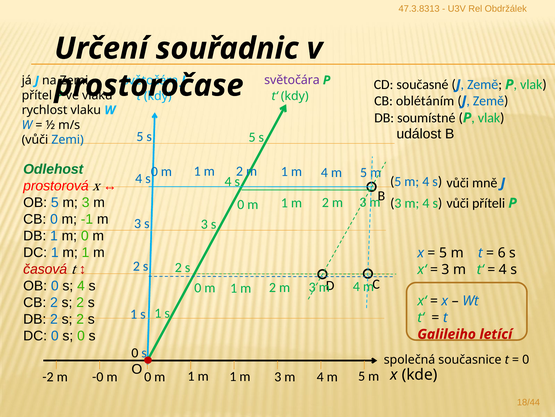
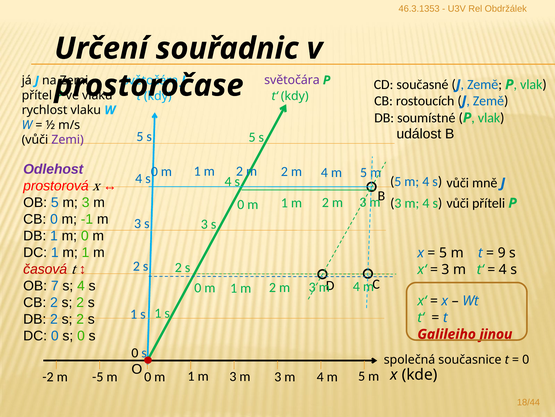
47.3.8313: 47.3.8313 -> 46.3.1353 (419, 9)
oblétáním: oblétáním -> rostoucích (425, 101)
Zemi colour: blue -> purple (68, 140)
Odlehost colour: green -> purple (53, 169)
2 m 1: 1 -> 2 (284, 171)
6: 6 -> 9 (502, 252)
OB 0: 0 -> 7 (55, 285)
letící: letící -> jinou (496, 334)
-0: -0 -> -5 (98, 376)
-2 m 1: 1 -> 3 (233, 376)
